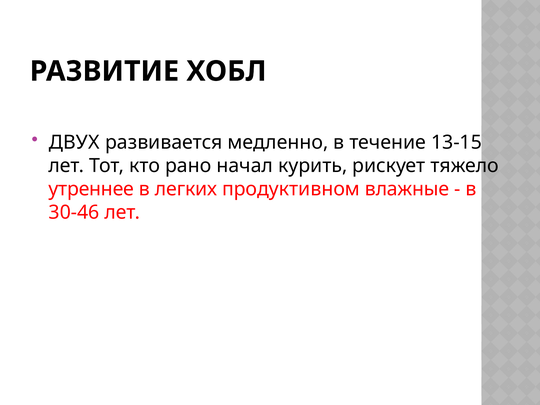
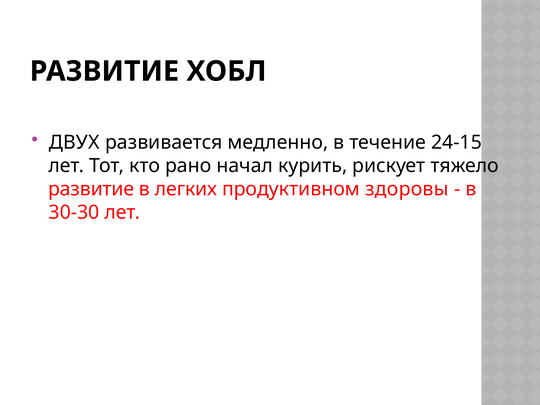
13-15: 13-15 -> 24-15 (456, 142)
утреннее: утреннее -> развитие (91, 189)
влажные: влажные -> здоровы (407, 189)
30-46: 30-46 -> 30-30 (74, 212)
